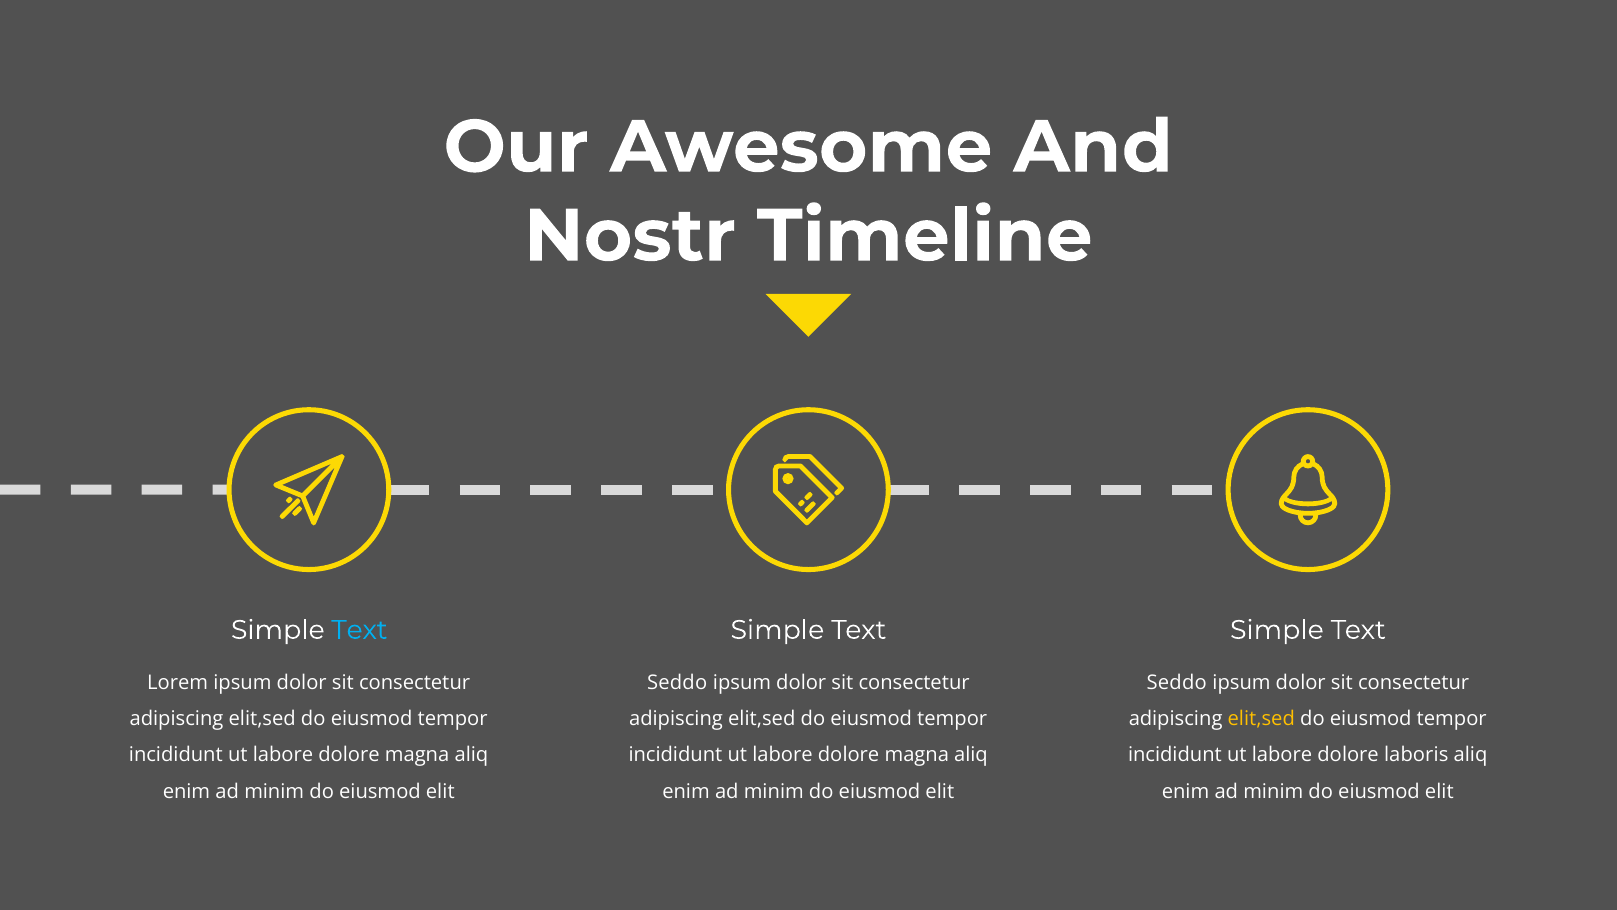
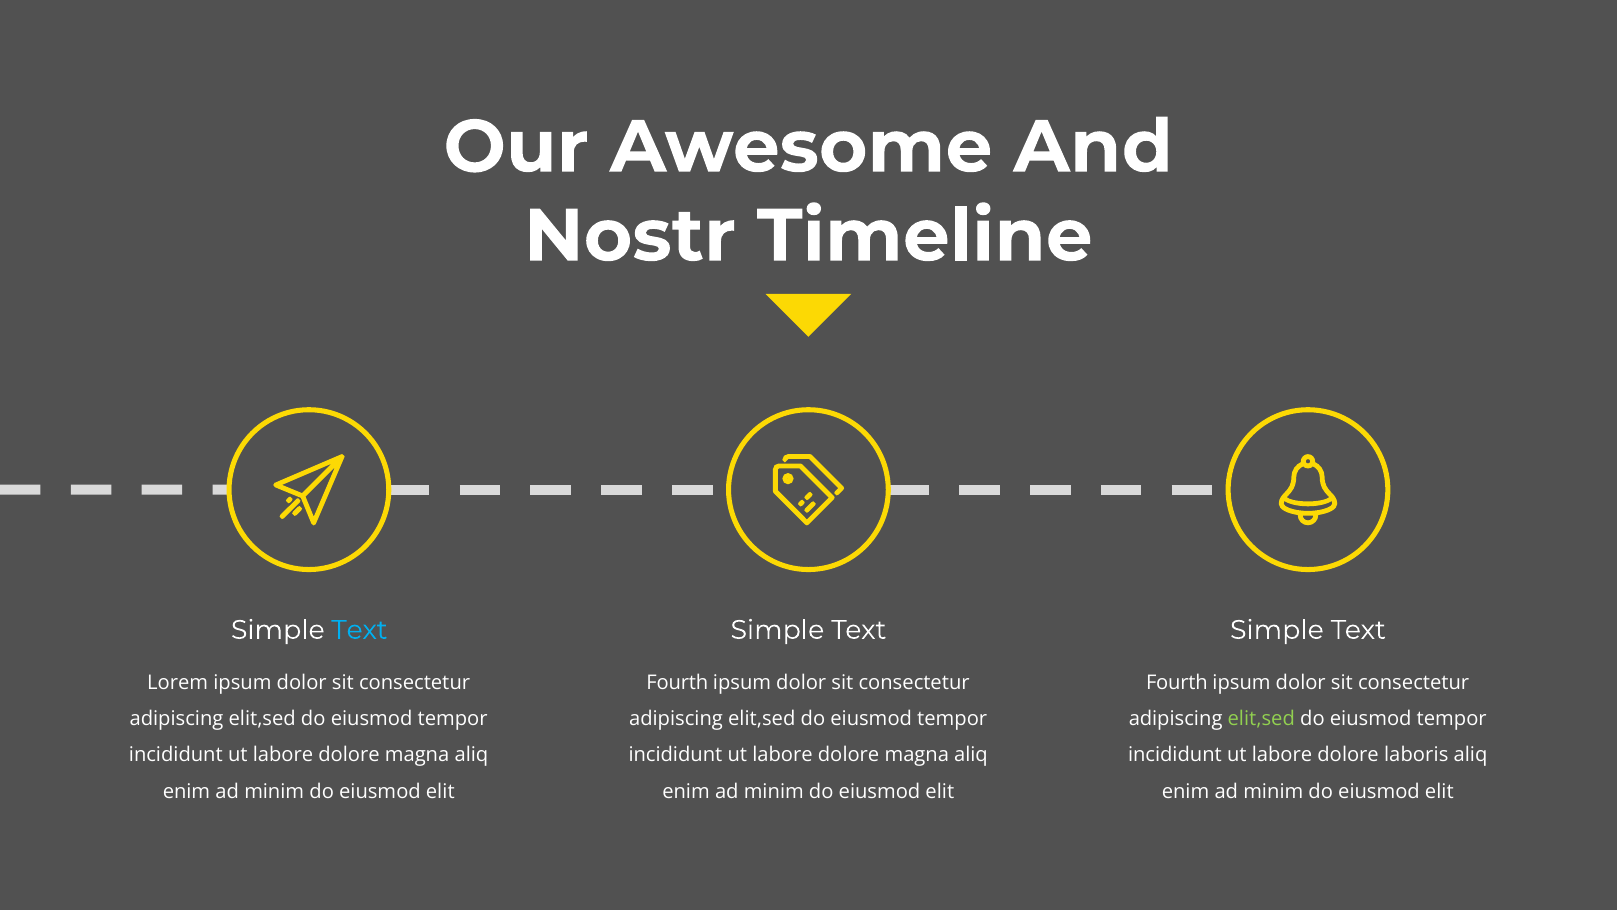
Seddo: Seddo -> Fourth (677, 682)
Seddo: Seddo -> Fourth (1177, 682)
elit,sed colour: yellow -> light green (1261, 719)
